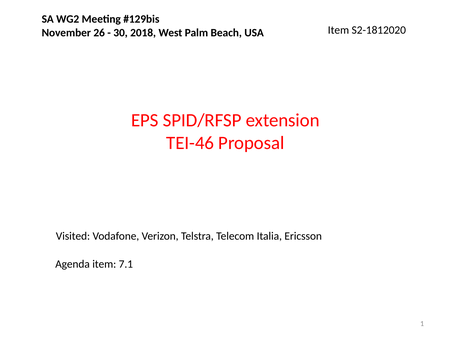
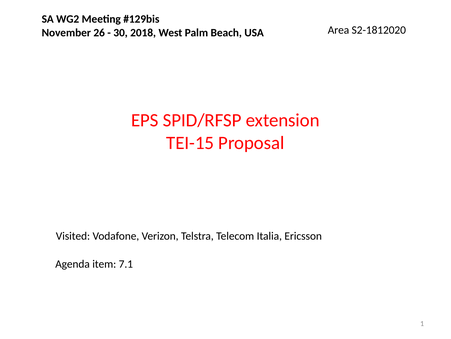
Item: Item -> Area (338, 30)
TEI-46: TEI-46 -> TEI-15 (190, 143)
